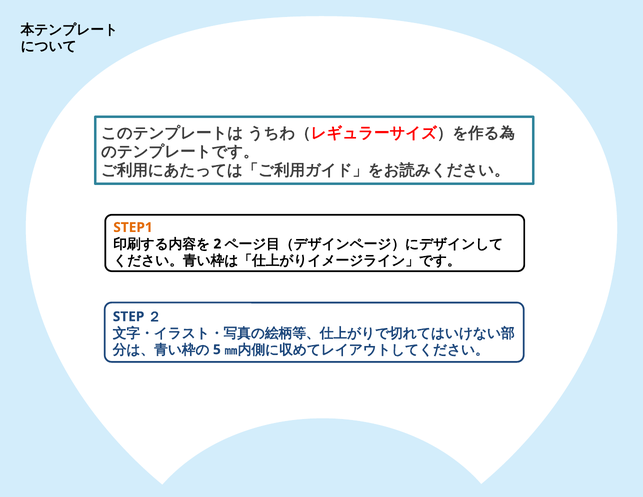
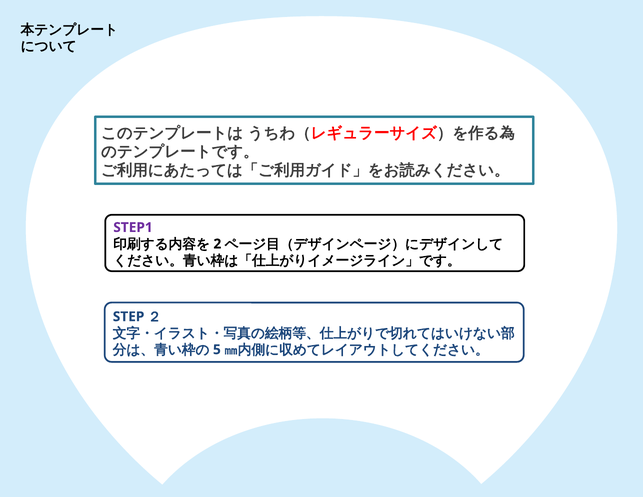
STEP1 colour: orange -> purple (133, 227)
